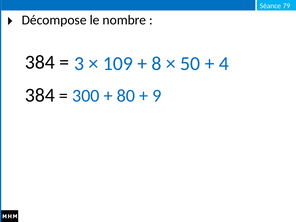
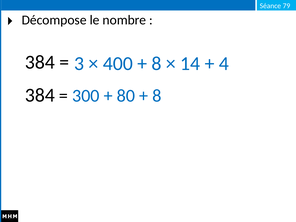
109: 109 -> 400 (118, 64)
50: 50 -> 14 (190, 64)
9: 9 -> 8 (157, 96)
